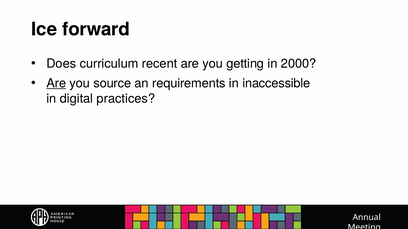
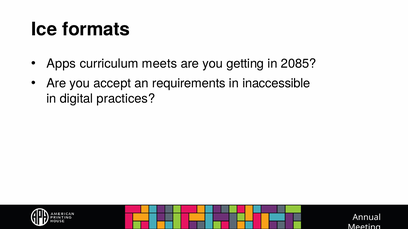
forward: forward -> formats (96, 30)
Does: Does -> Apps (61, 64)
recent: recent -> meets (160, 64)
2000: 2000 -> 2085 (299, 64)
Are underline: present -> none (56, 83)
source: source -> accept (112, 83)
